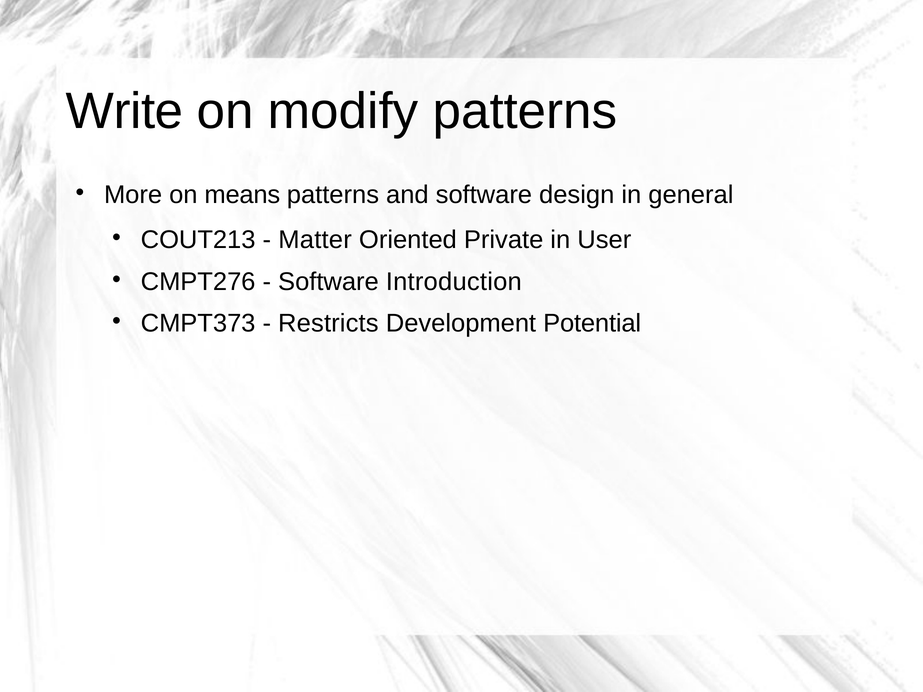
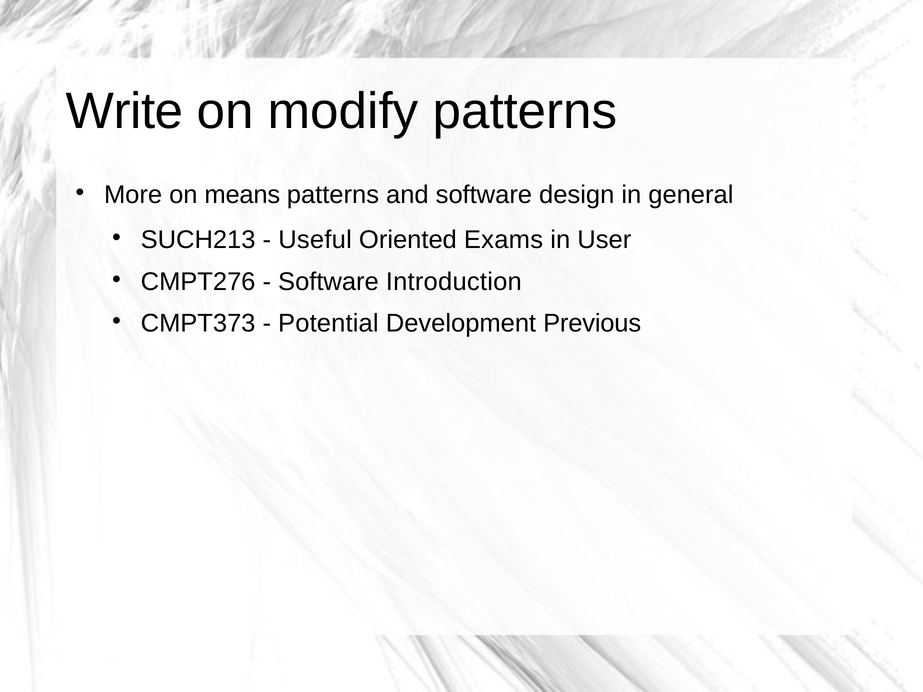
COUT213: COUT213 -> SUCH213 (198, 240)
Matter: Matter -> Useful (315, 240)
Private: Private -> Exams (504, 240)
Restricts: Restricts -> Potential (328, 323)
Potential: Potential -> Previous (592, 323)
